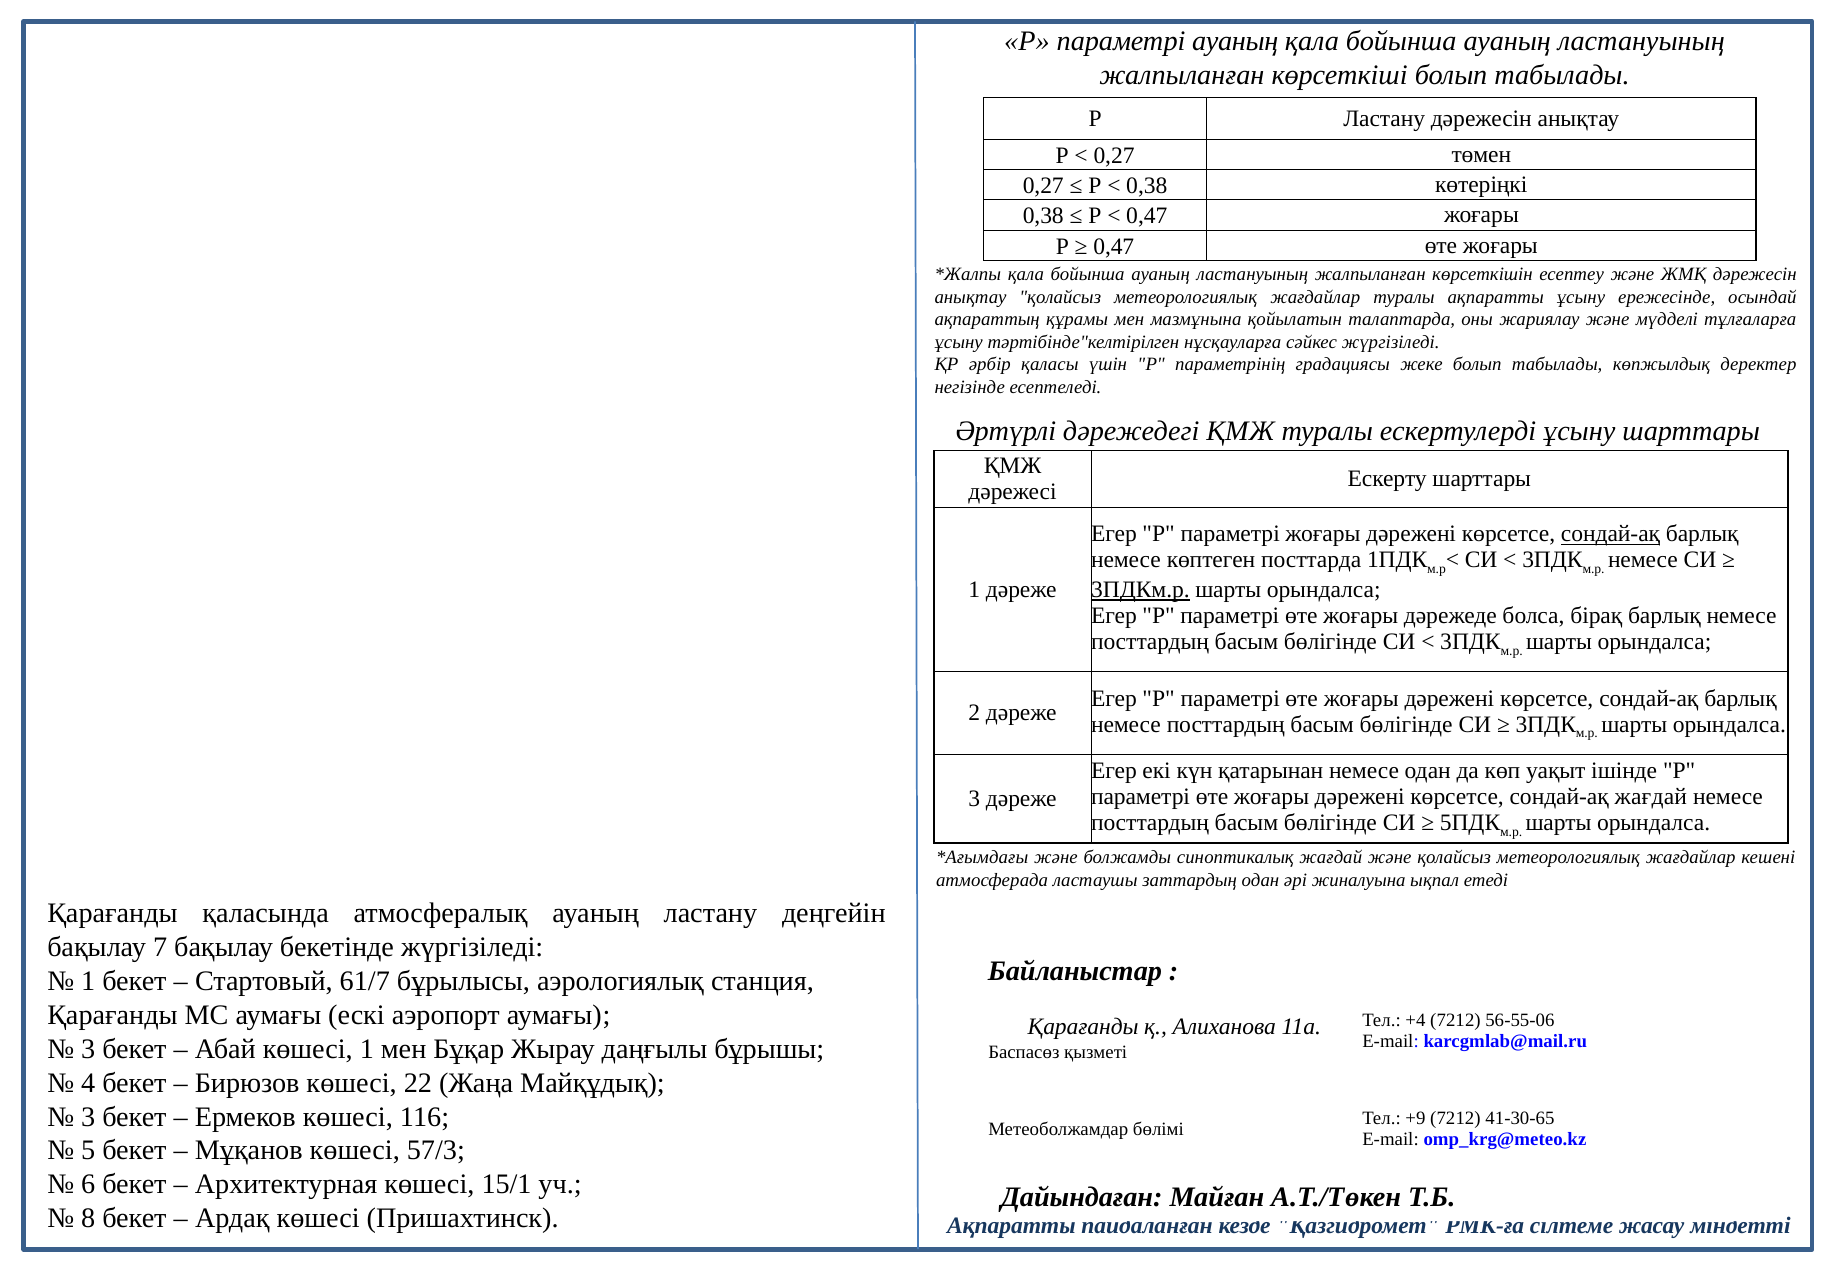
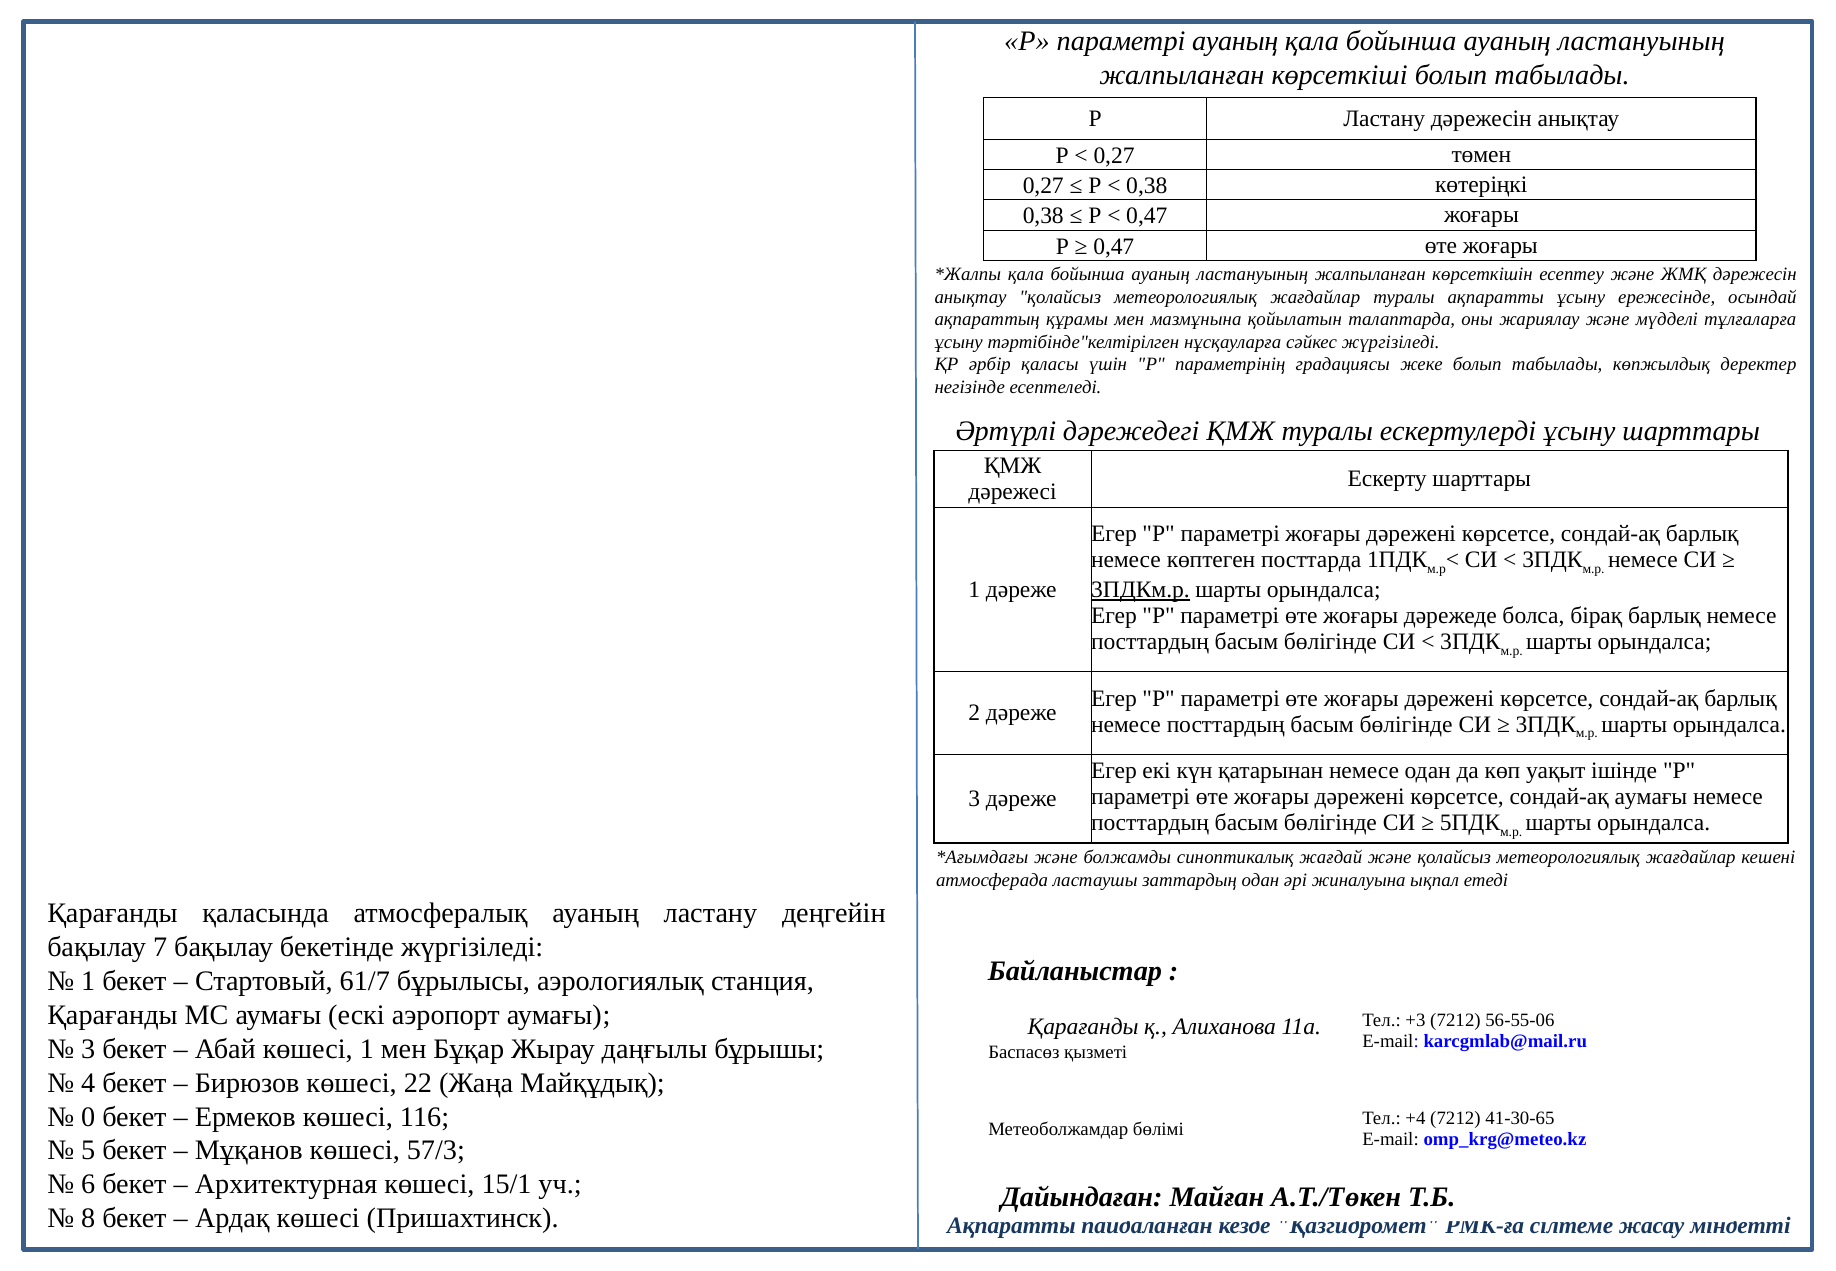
сондай-ақ underline: present -> none (1611, 534)
сондай-ақ жағдай: жағдай -> аумағы (1651, 797)
+4: +4 -> +3 (1415, 1021)
3: 3 -> 0 (88, 1117)
+9: +9 -> +4 (1415, 1118)
